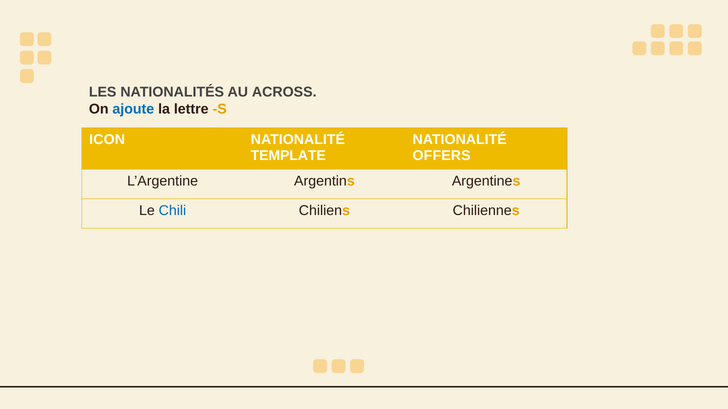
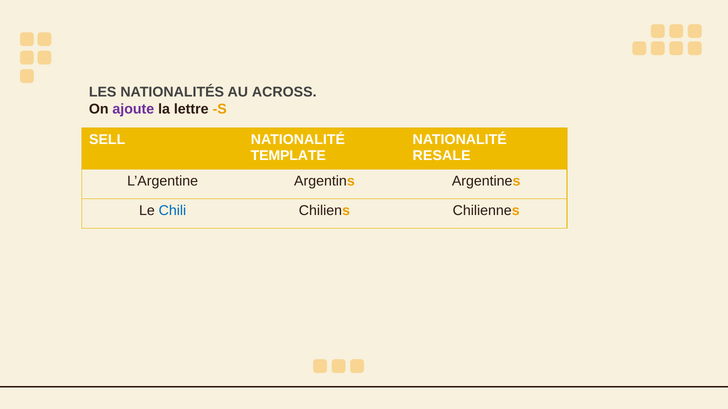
ajoute colour: blue -> purple (133, 109)
ICON: ICON -> SELL (107, 140)
OFFERS: OFFERS -> RESALE (442, 156)
